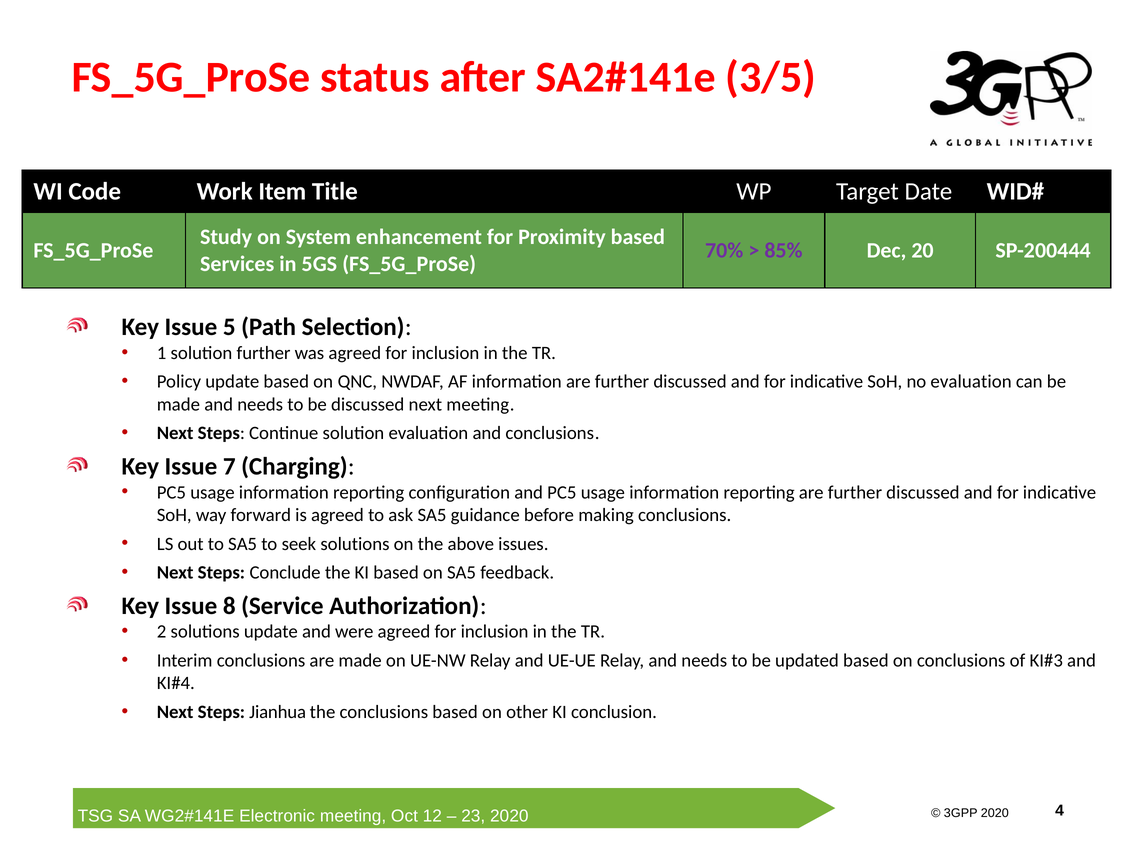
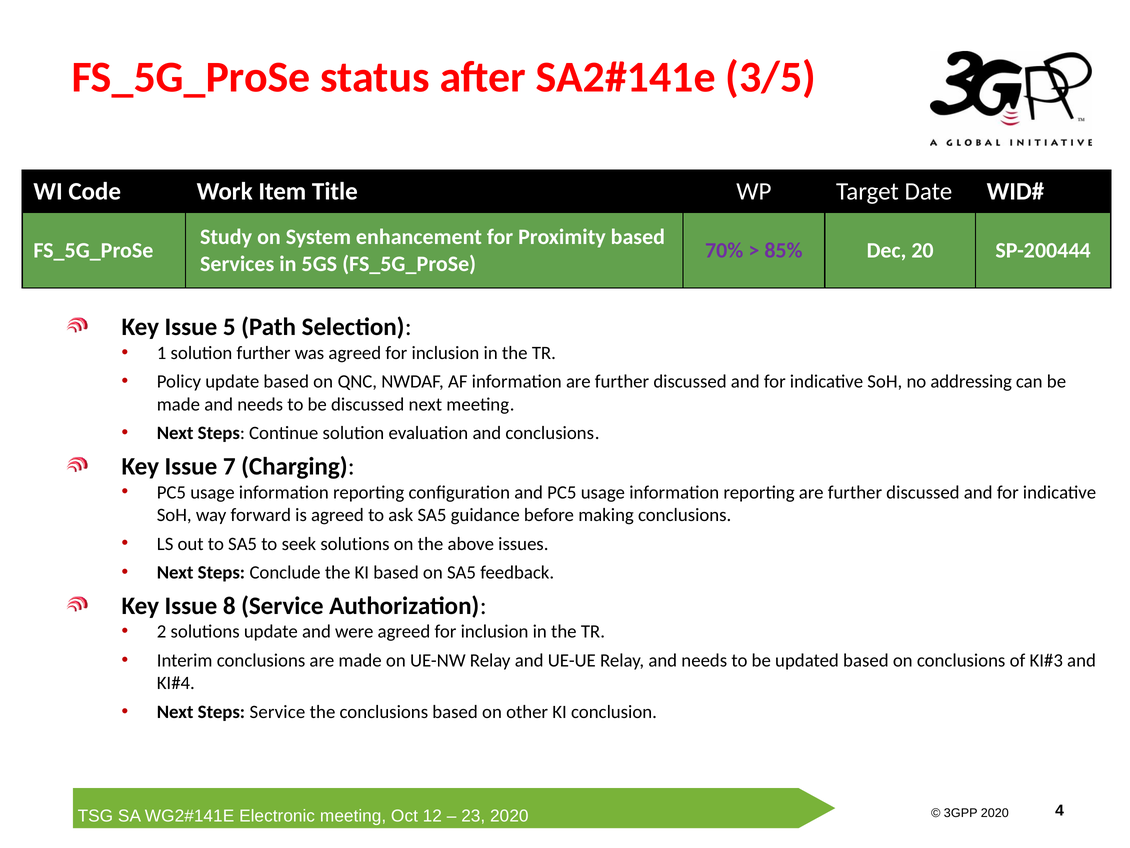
no evaluation: evaluation -> addressing (971, 382)
Steps Jianhua: Jianhua -> Service (277, 712)
